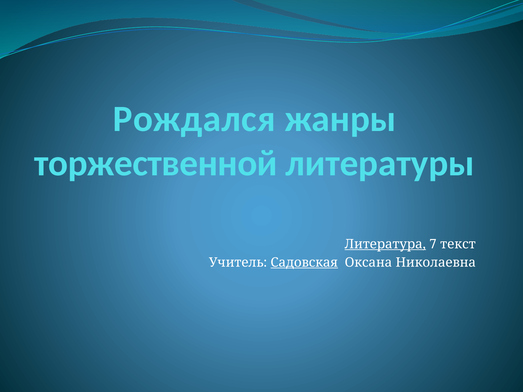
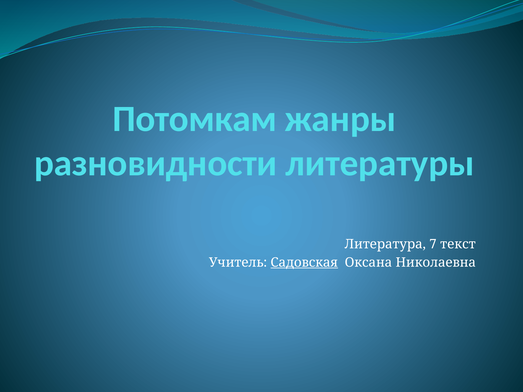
Рождался: Рождался -> Потомкам (195, 119)
торжественной: торжественной -> разновидности (156, 163)
Литература underline: present -> none (385, 244)
